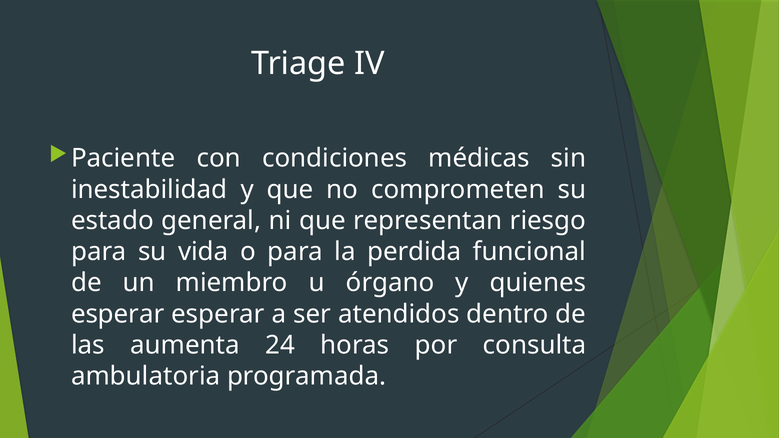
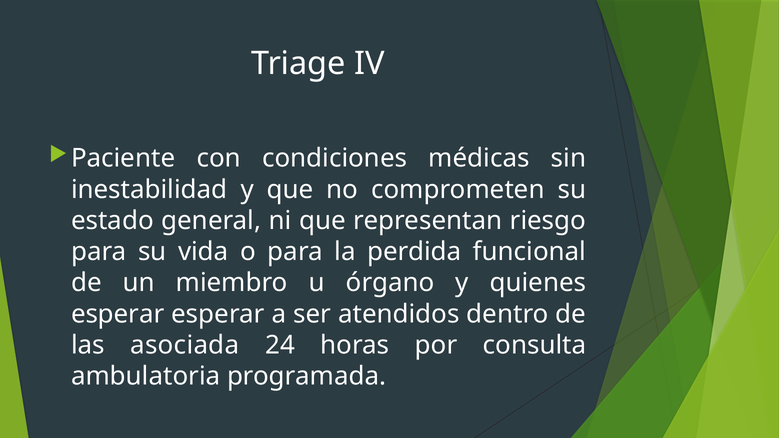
aumenta: aumenta -> asociada (185, 345)
